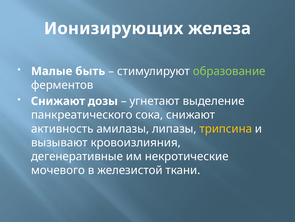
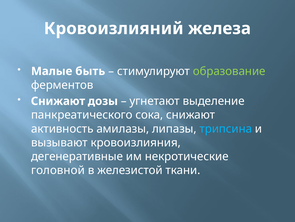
Ионизирующих: Ионизирующих -> Кровоизлияний (114, 28)
трипсина colour: yellow -> light blue (226, 128)
мочевого: мочевого -> головной (58, 170)
